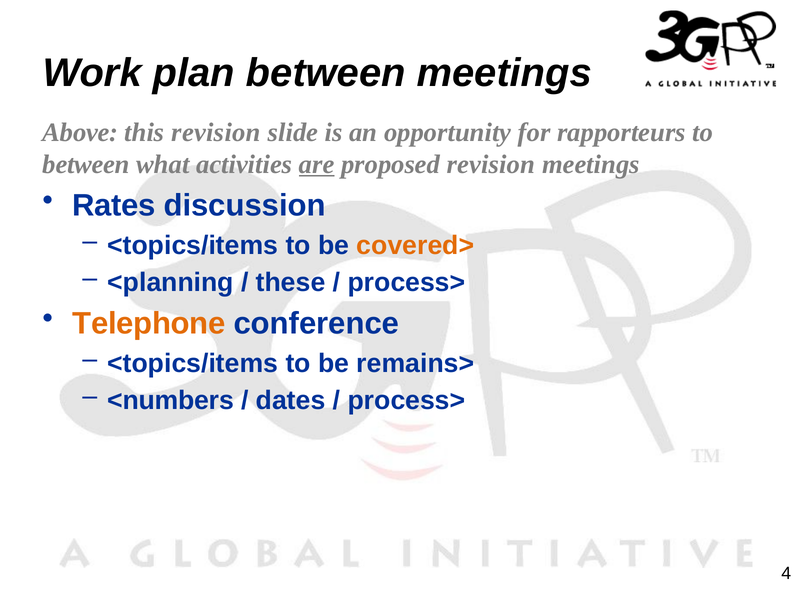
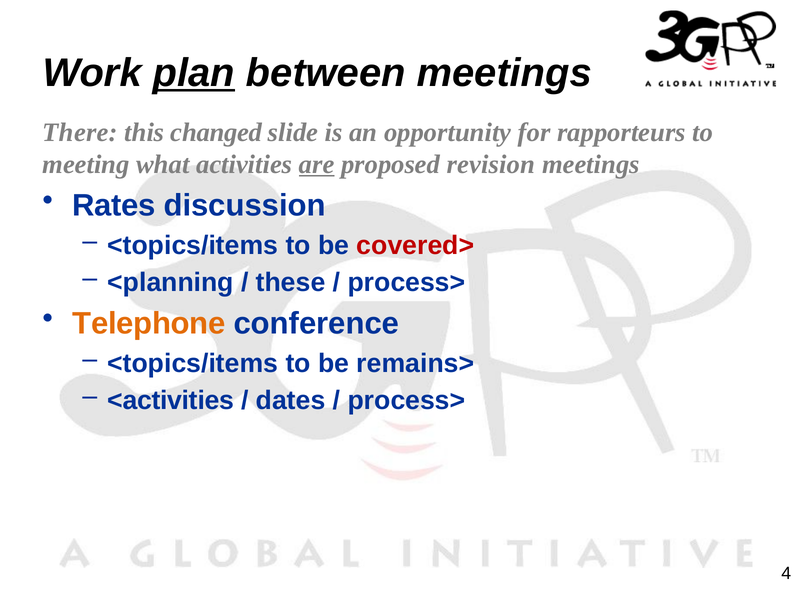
plan underline: none -> present (194, 73)
Above: Above -> There (80, 133)
this revision: revision -> changed (216, 133)
between: between -> meeting (86, 165)
covered> colour: orange -> red (415, 245)
<numbers: <numbers -> <activities (171, 401)
